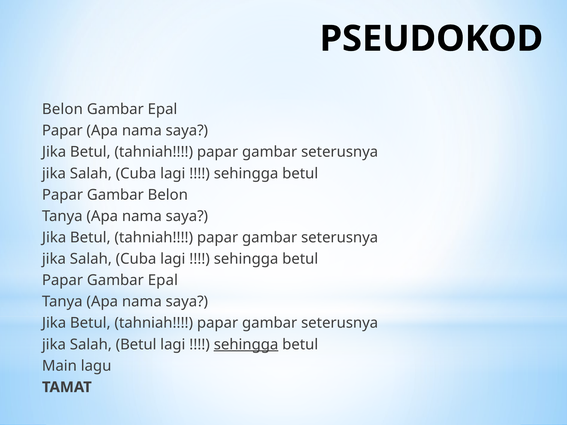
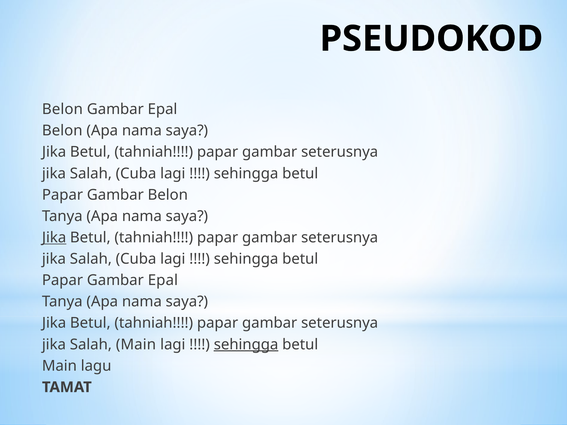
Papar: Papar -> Belon (62, 131)
Jika underline: none -> present (54, 238)
Salah Betul: Betul -> Main (136, 345)
